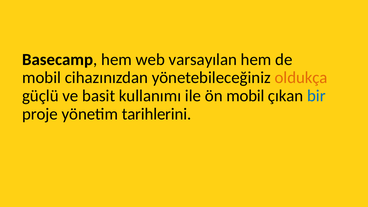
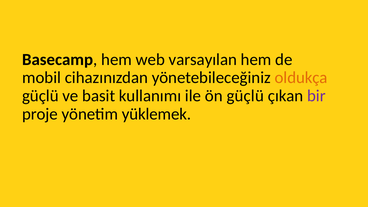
ön mobil: mobil -> güçlü (245, 96)
bir colour: blue -> purple (316, 96)
tarihlerini: tarihlerini -> yüklemek (157, 114)
